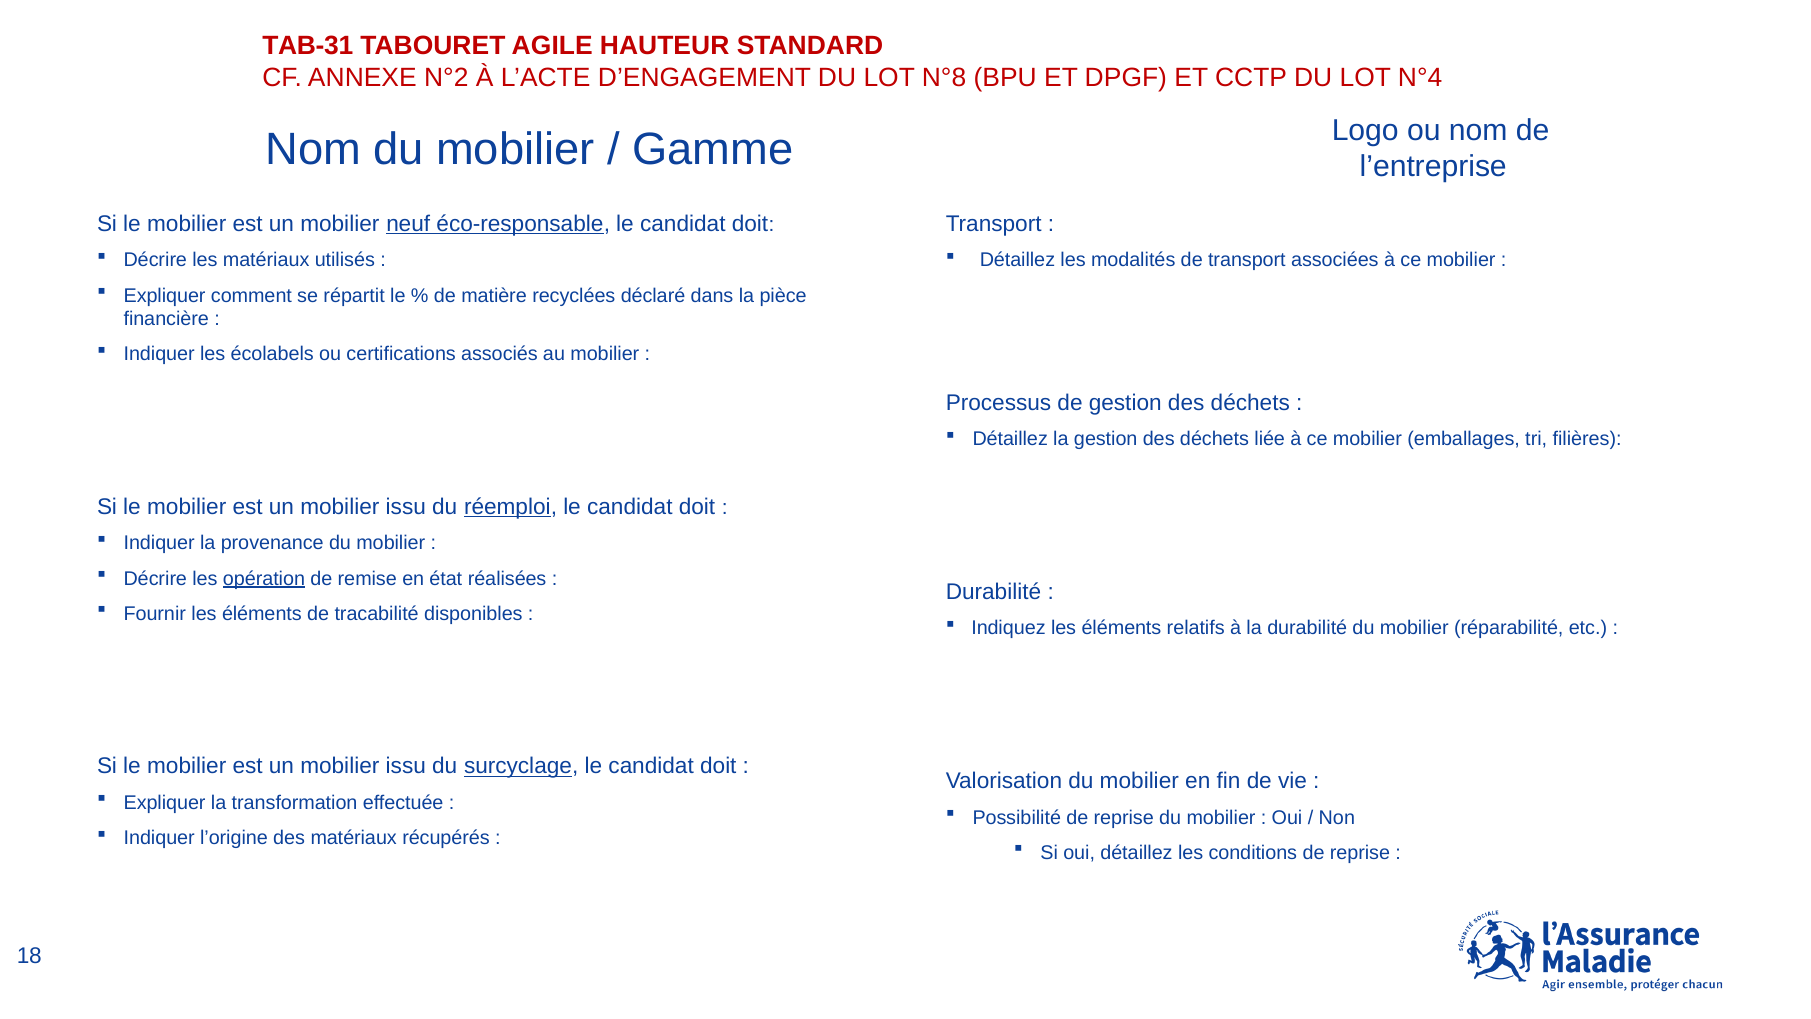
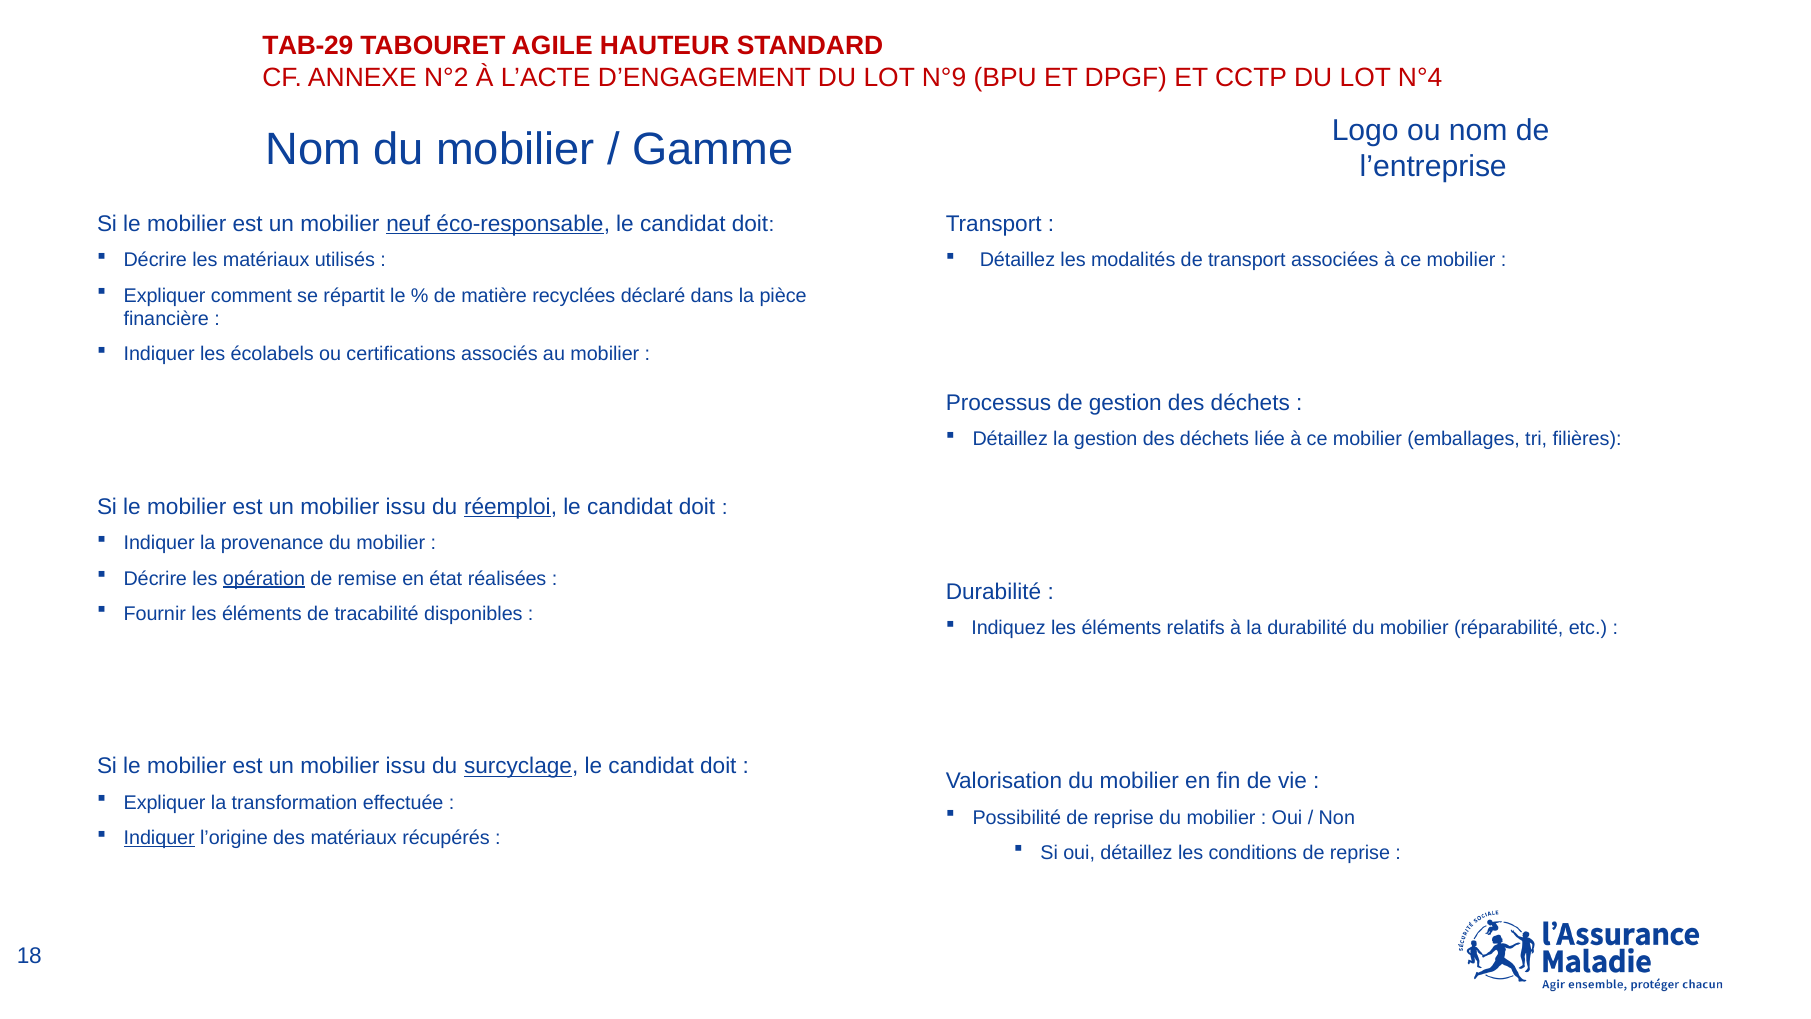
TAB-31: TAB-31 -> TAB-29 (308, 46)
N°8: N°8 -> N°9 (944, 78)
Indiquer underline: none -> present (159, 838)
